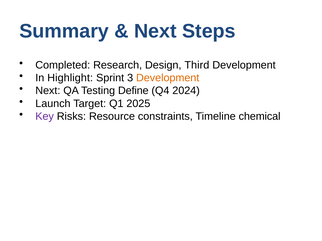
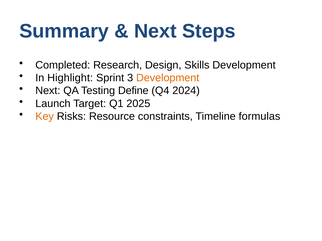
Third: Third -> Skills (197, 65)
Key colour: purple -> orange (45, 117)
chemical: chemical -> formulas (260, 117)
